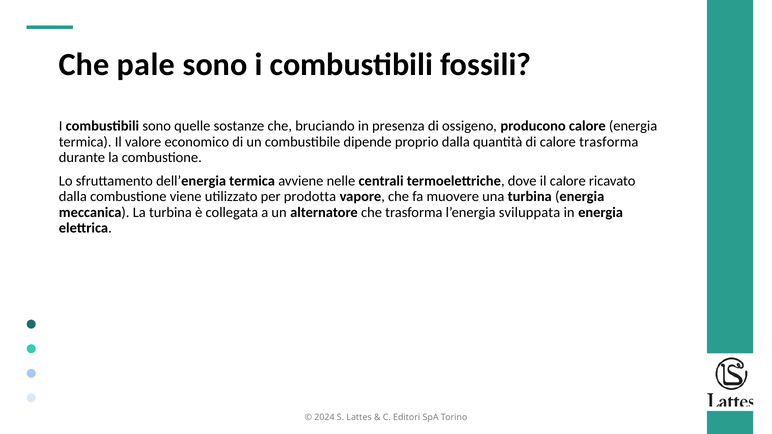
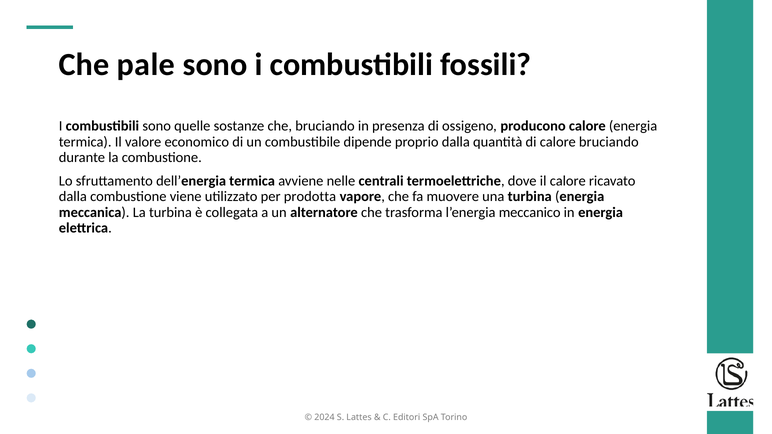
calore trasforma: trasforma -> bruciando (609, 142)
sviluppata: sviluppata -> meccanico (530, 212)
